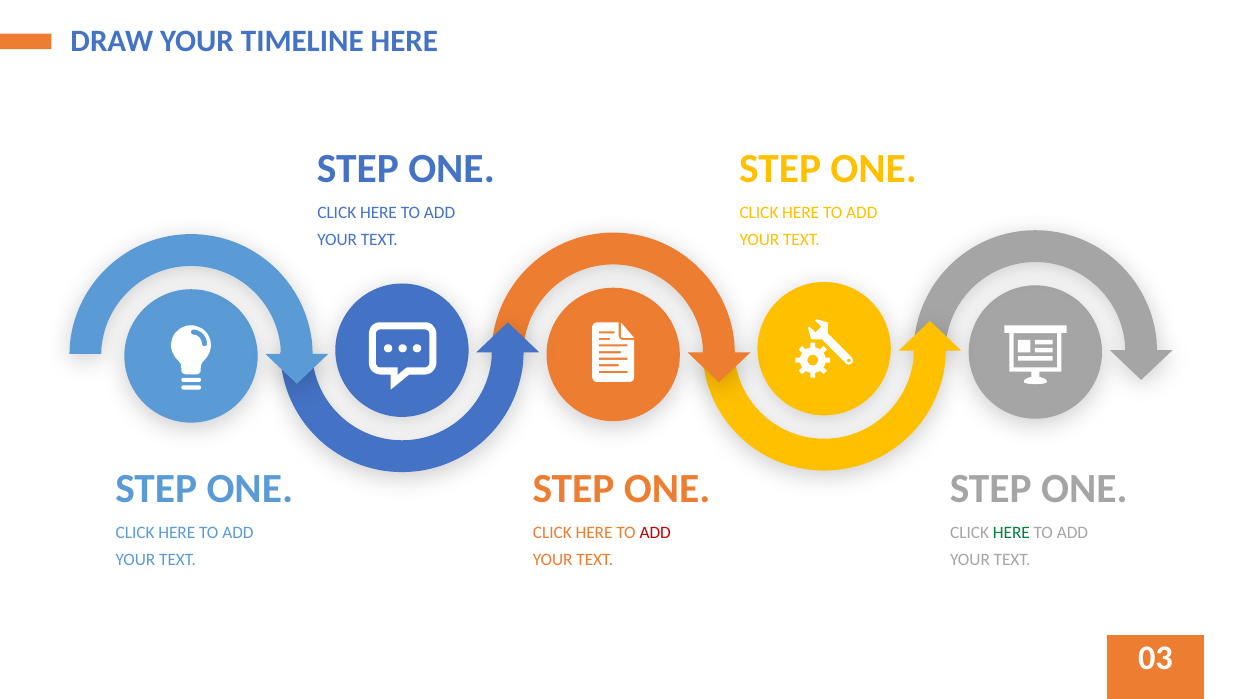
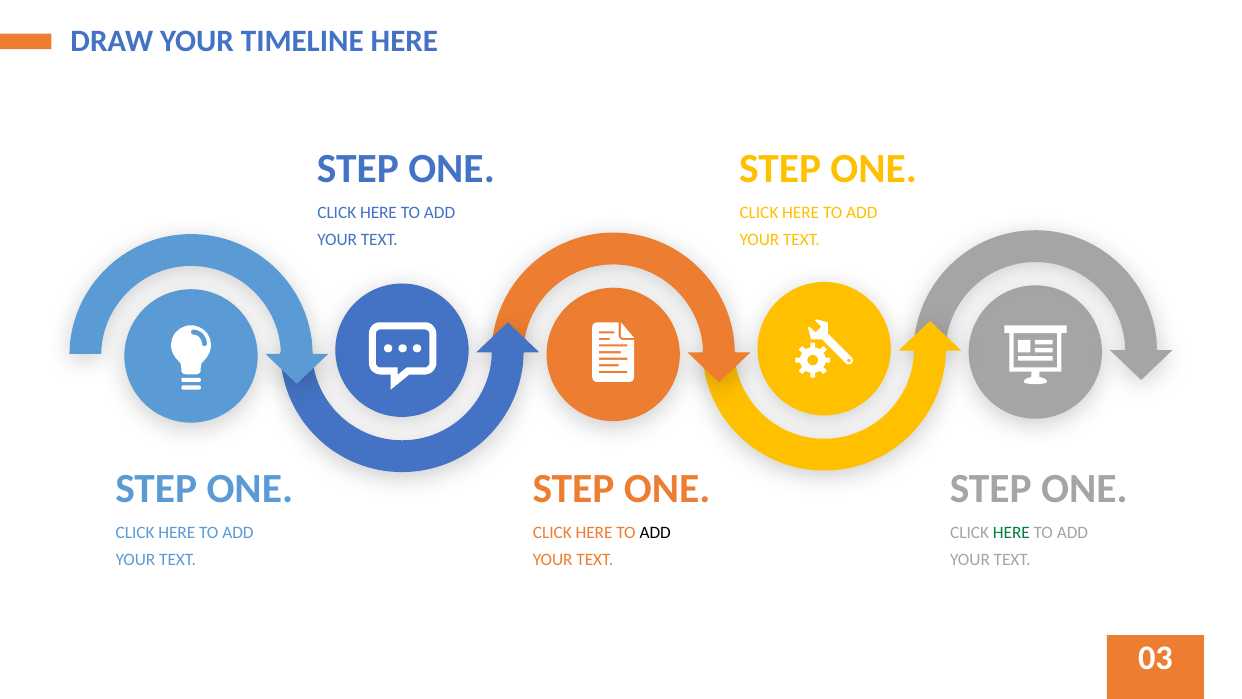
ADD colour: red -> black (655, 533)
